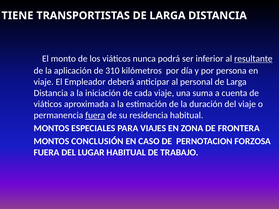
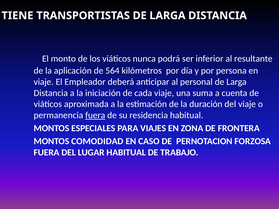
resultante underline: present -> none (253, 59)
310: 310 -> 564 (112, 71)
CONCLUSIÓN: CONCLUSIÓN -> COMODIDAD (97, 141)
